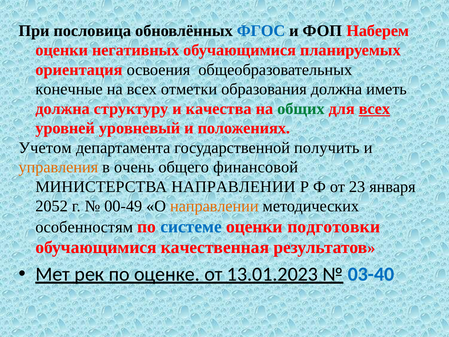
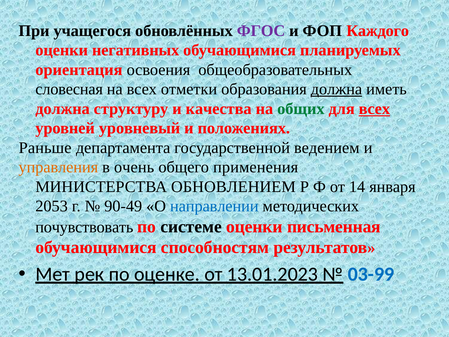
пословица: пословица -> учащегося (92, 31)
ФГОС colour: blue -> purple (261, 31)
Наберем: Наберем -> Каждого (378, 31)
конечные: конечные -> словесная (69, 89)
должна underline: none -> present (336, 89)
Учетом: Учетом -> Раньше (45, 148)
получить: получить -> ведением (327, 148)
финансовой: финансовой -> применения (256, 167)
МИНИСТЕРСТВА НАПРАВЛЕНИИ: НАПРАВЛЕНИИ -> ОБНОВЛЕНИЕМ (233, 187)
23: 23 -> 14 (357, 187)
2052: 2052 -> 2053 (52, 206)
00-49: 00-49 -> 90-49 (123, 206)
направлении colour: orange -> blue (214, 206)
особенностям: особенностям -> почувствовать (84, 227)
системе colour: blue -> black (191, 226)
подготовки: подготовки -> письменная (334, 226)
качественная: качественная -> способностям (215, 247)
03-40: 03-40 -> 03-99 (371, 274)
